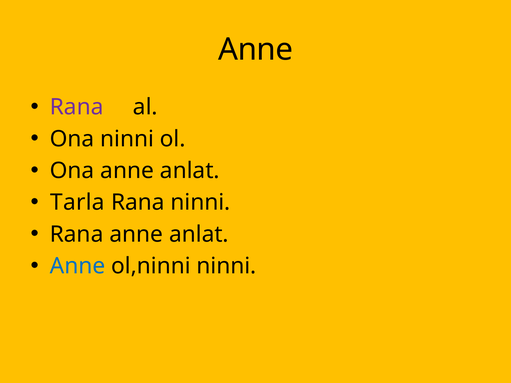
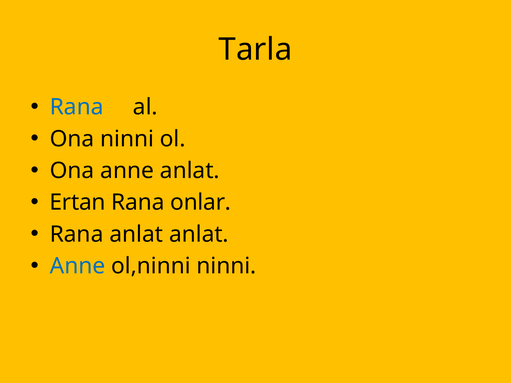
Anne: Anne -> Tarla (255, 49)
Rana colour: purple -> blue (77, 107)
Tarla: Tarla -> Ertan (78, 203)
Rana ninni: ninni -> onlar (201, 203)
Rana anne: anne -> anlat (136, 234)
